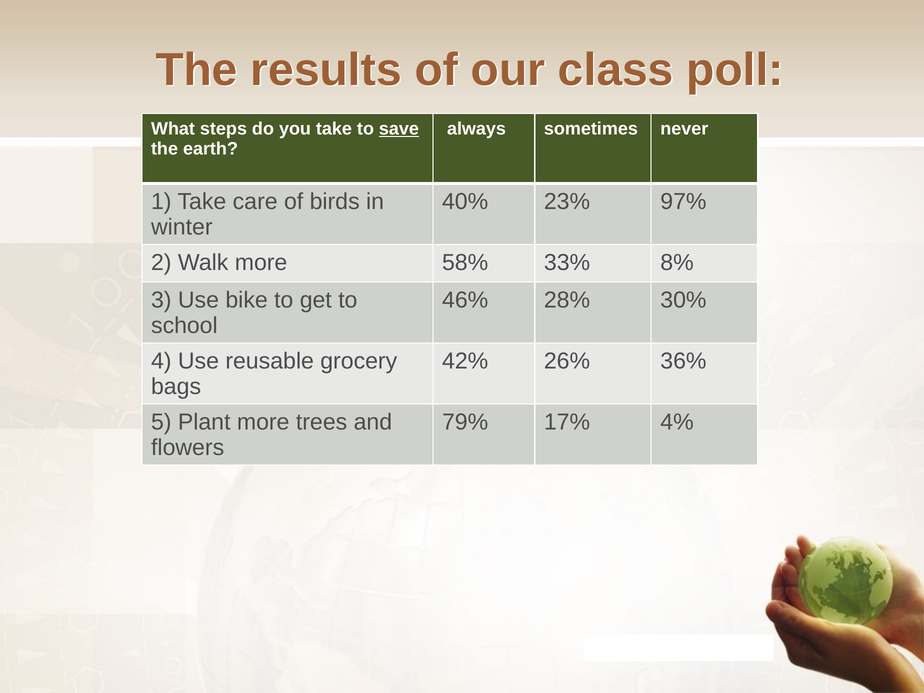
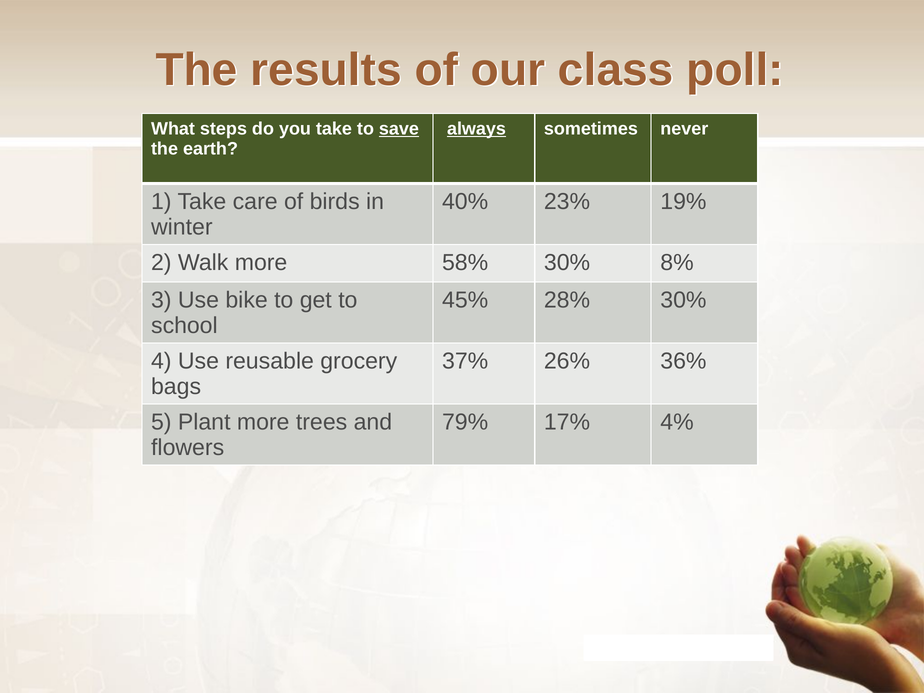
always underline: none -> present (476, 129)
97%: 97% -> 19% (683, 201)
58% 33%: 33% -> 30% (567, 262)
46%: 46% -> 45% (465, 300)
42%: 42% -> 37% (465, 361)
